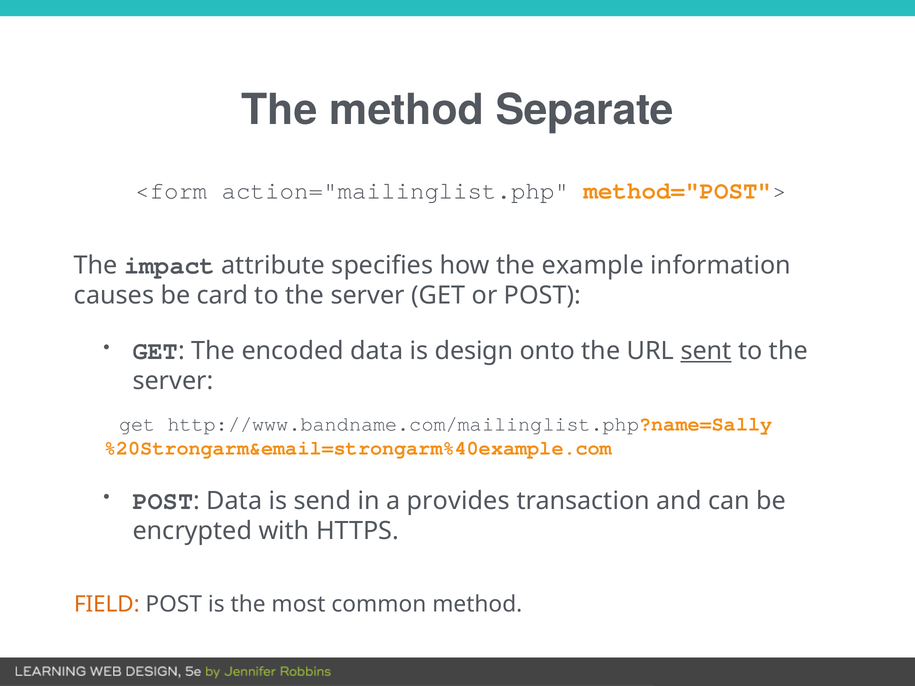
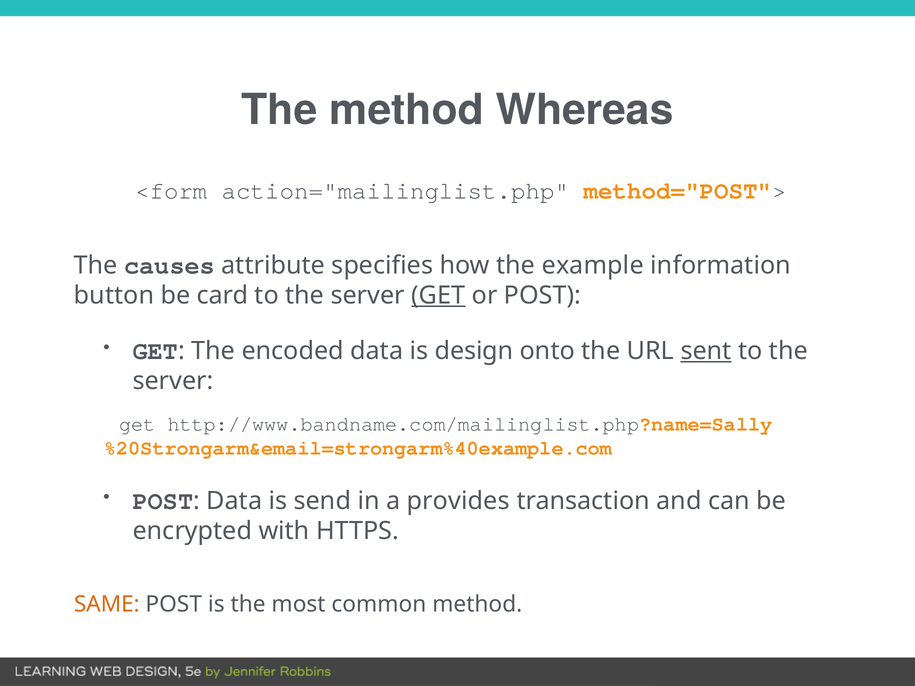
Separate: Separate -> Whereas (585, 110)
impact: impact -> causes (170, 265)
causes: causes -> button (114, 296)
GET underline: none -> present (438, 296)
FIELD: FIELD -> SAME (107, 604)
